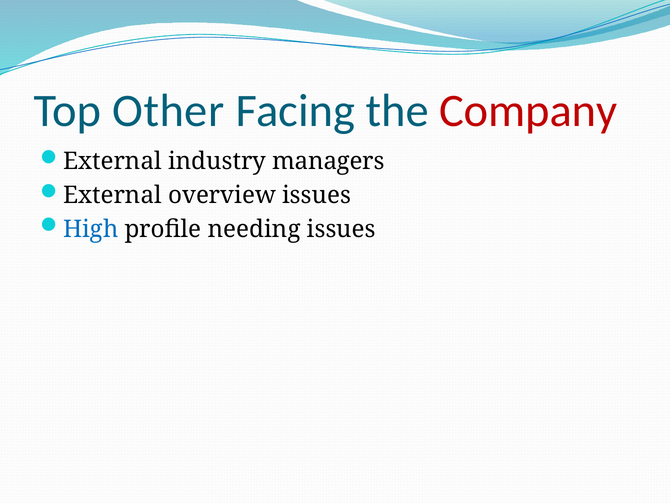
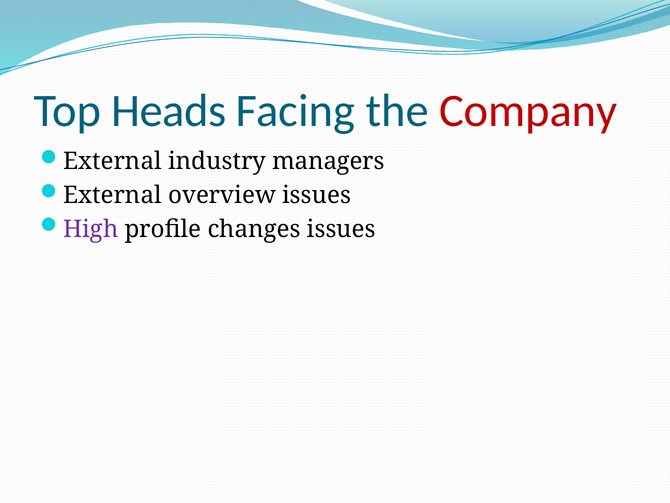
Other: Other -> Heads (169, 111)
High colour: blue -> purple (91, 229)
needing: needing -> changes (254, 229)
